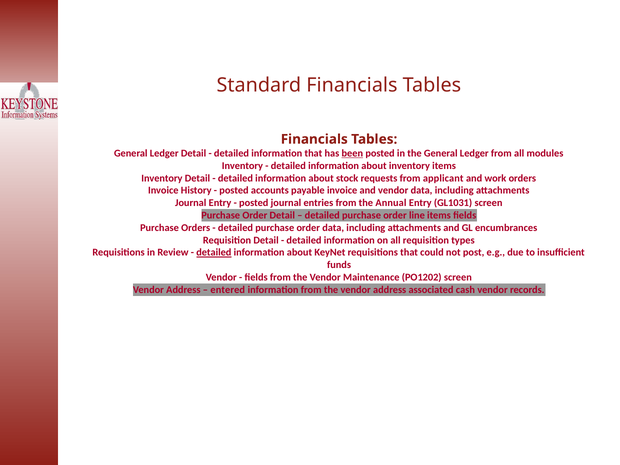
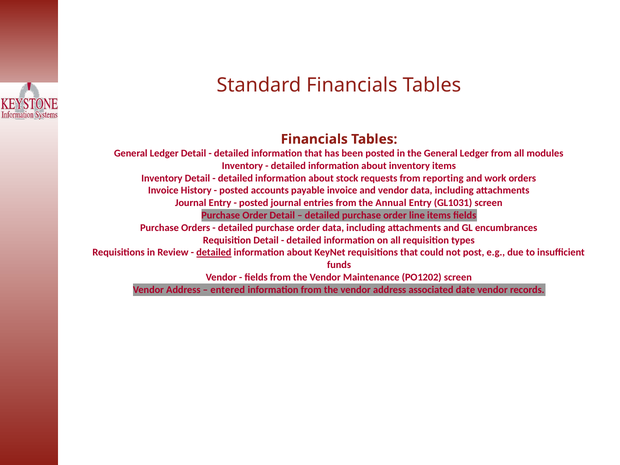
been underline: present -> none (352, 153)
applicant: applicant -> reporting (443, 178)
cash: cash -> date (465, 290)
